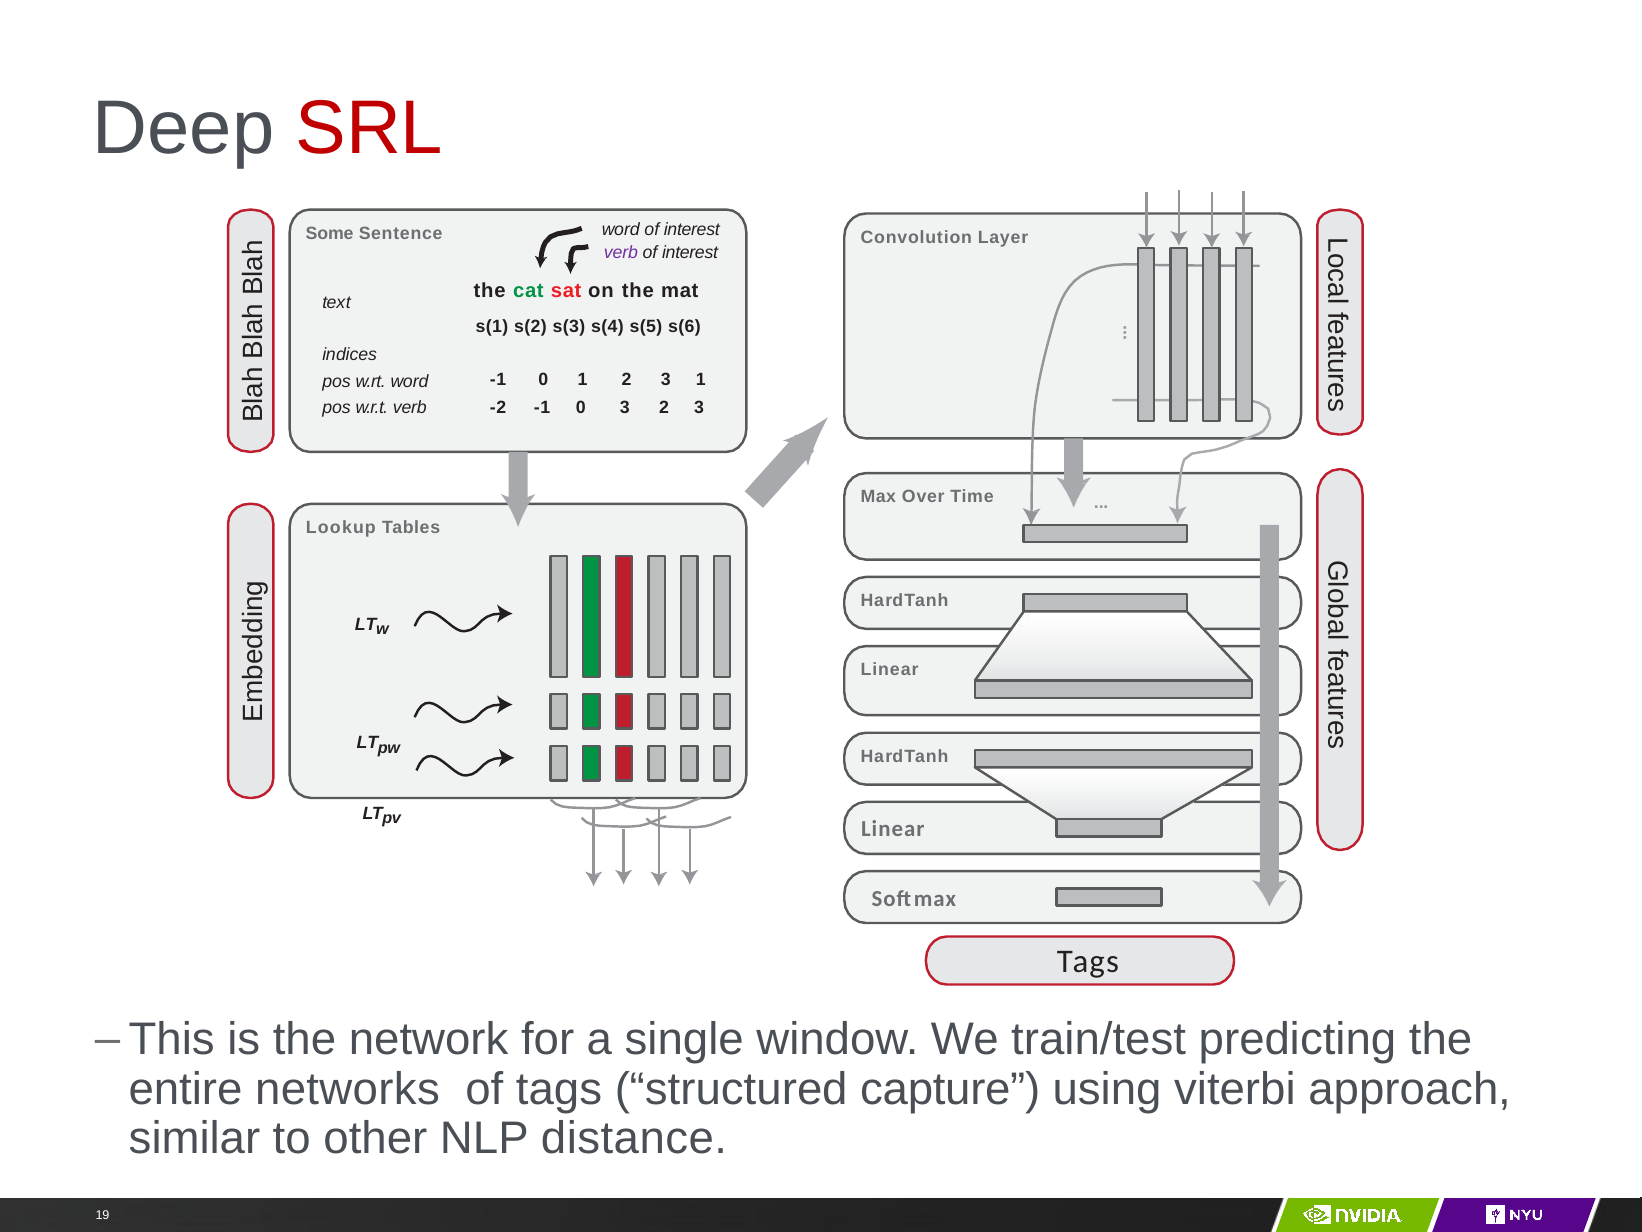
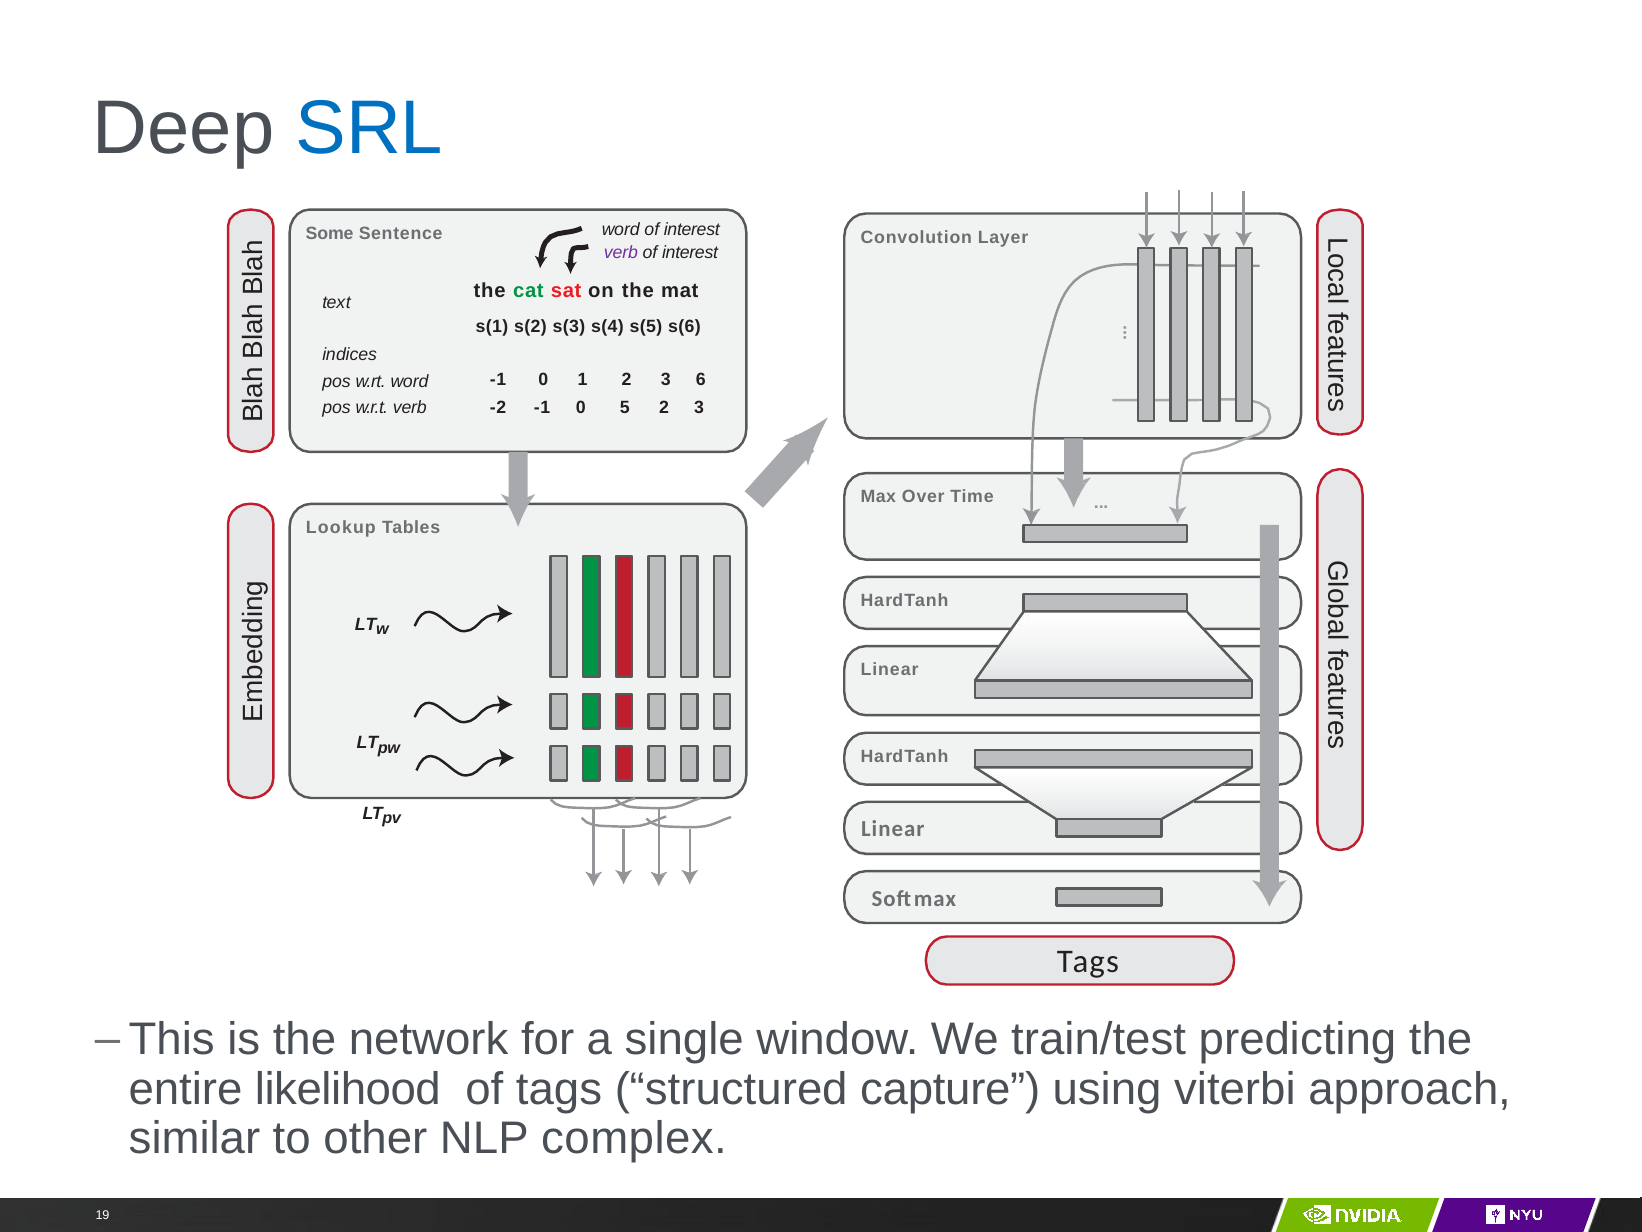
SRL colour: red -> blue (369, 128)
3 1: 1 -> 6 (701, 379)
0 3: 3 -> 5 (625, 408)
networks: networks -> likelihood (348, 1089)
distance: distance -> complex (634, 1138)
